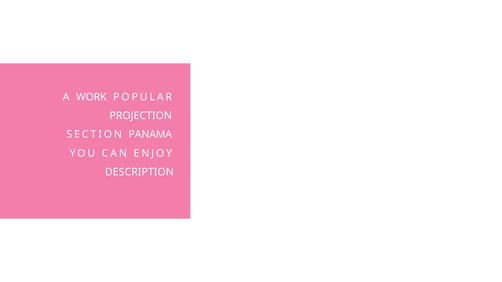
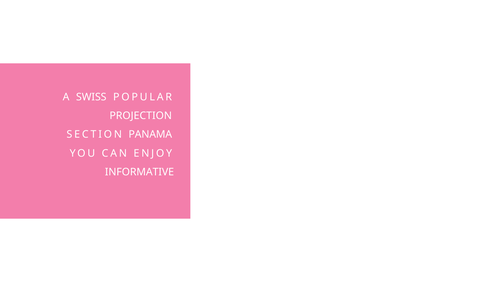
WORK: WORK -> SWISS (91, 97)
DESCRIPTION: DESCRIPTION -> INFORMATIVE (139, 172)
